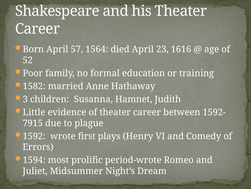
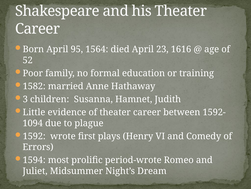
57: 57 -> 95 (77, 49)
7915: 7915 -> 1094 (33, 123)
